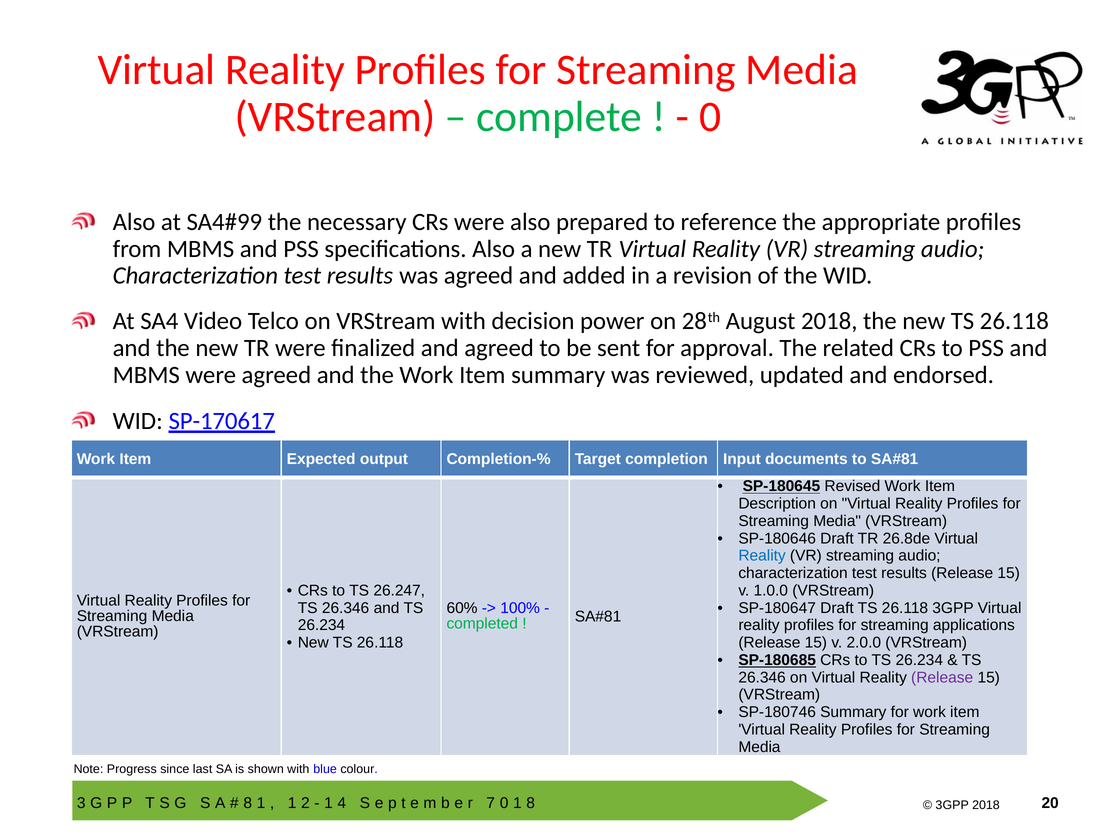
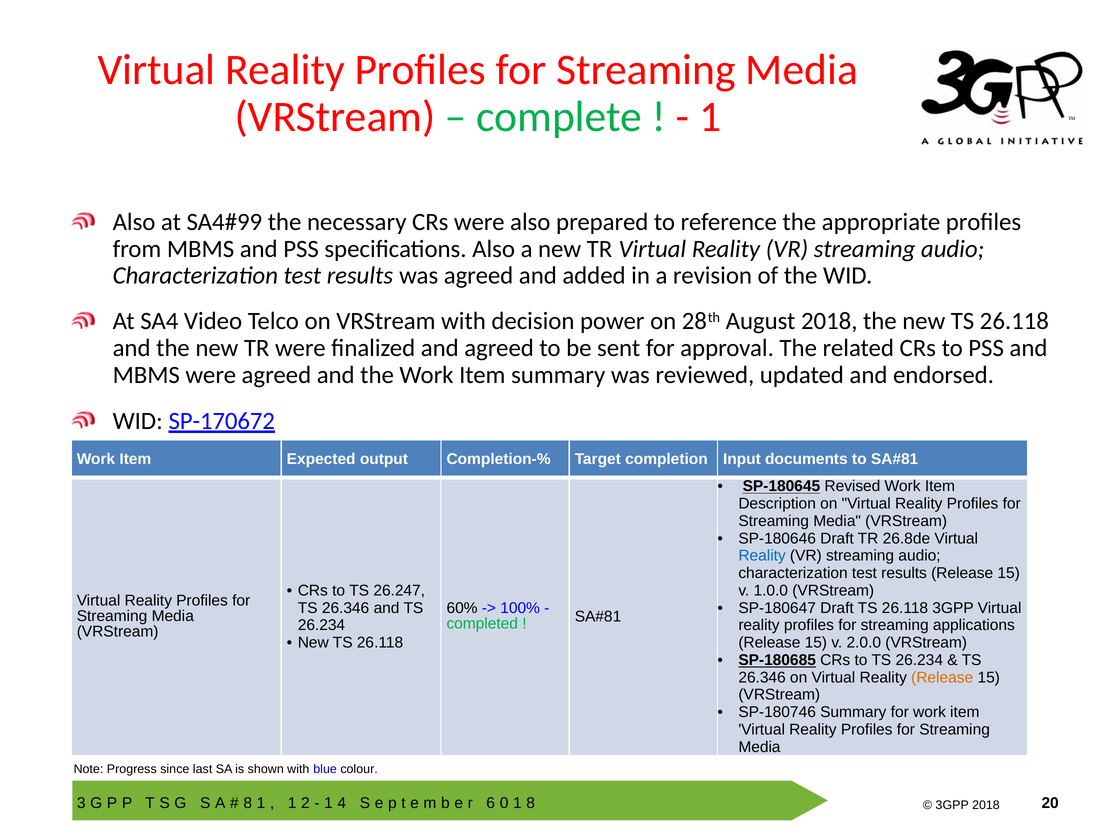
0: 0 -> 1 (710, 117)
SP-170617: SP-170617 -> SP-170672 (222, 421)
Release colour: purple -> orange (942, 677)
7: 7 -> 6 (491, 803)
